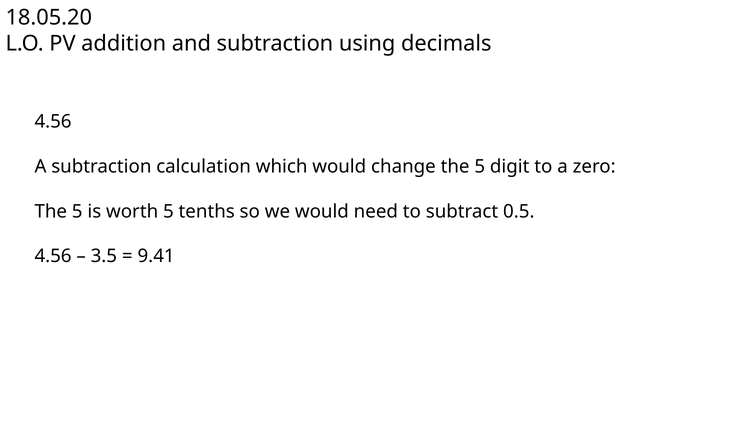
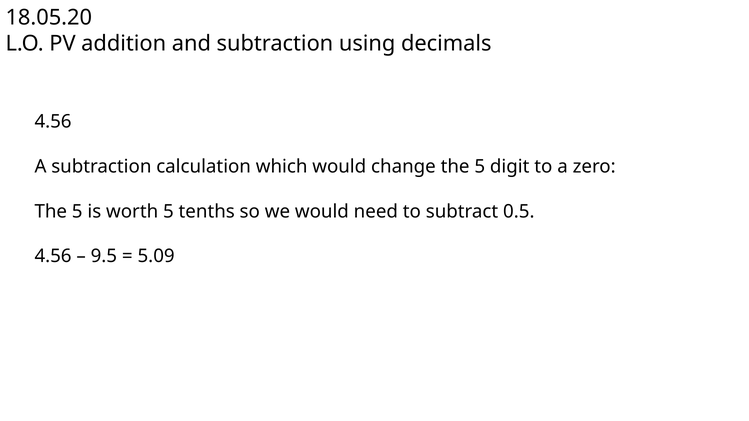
3.5: 3.5 -> 9.5 (104, 256)
9.41: 9.41 -> 5.09 (156, 256)
